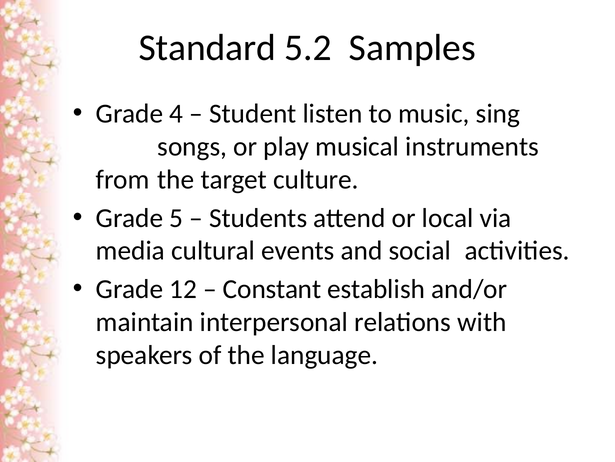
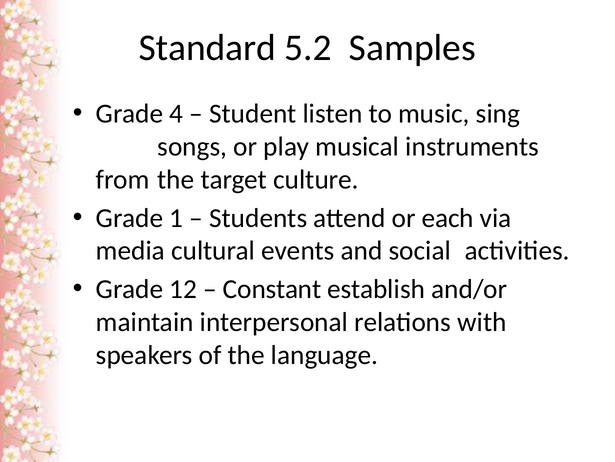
5: 5 -> 1 (176, 218)
local: local -> each (448, 218)
